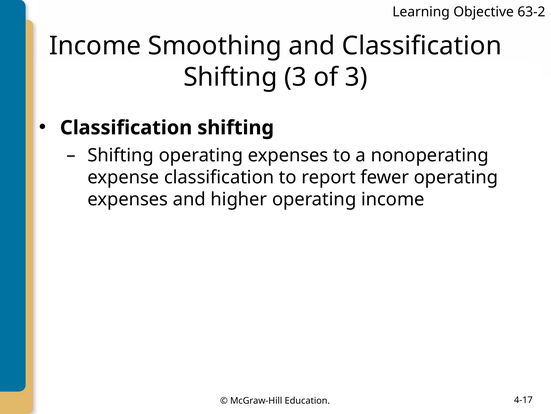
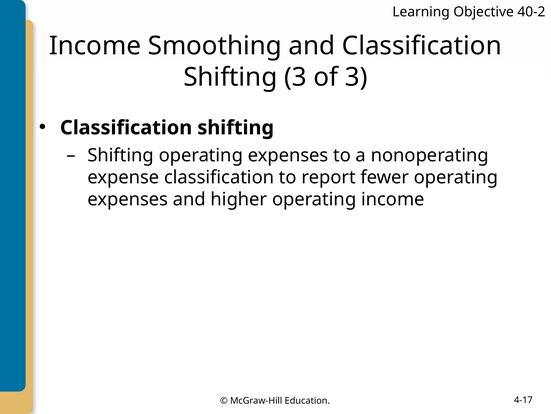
63-2: 63-2 -> 40-2 (531, 12)
